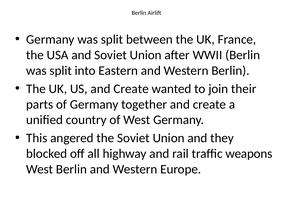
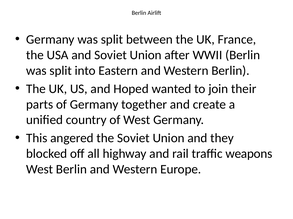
US and Create: Create -> Hoped (131, 89)
